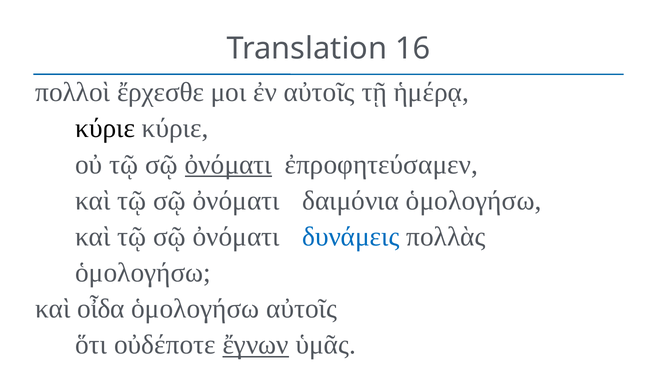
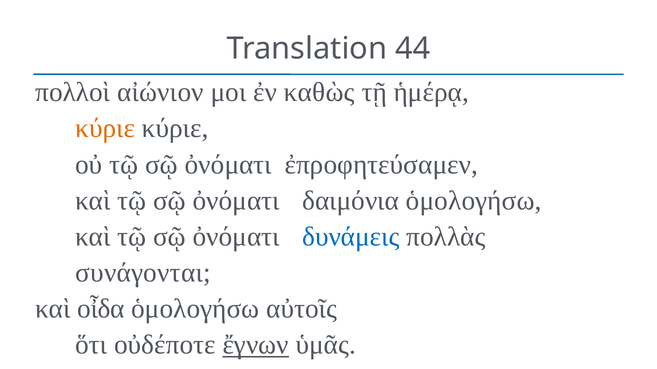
16: 16 -> 44 (413, 49)
ἔρχεσθε: ἔρχεσθε -> αἰώνιον (160, 93)
ἐν αὐτοῖς: αὐτοῖς -> καθὼς (319, 93)
κύριε colour: black -> orange (105, 129)
ὀνόματι underline: present -> none (228, 165)
ὁμολογήσω: ὁμολογήσω -> συνάγονται (143, 273)
